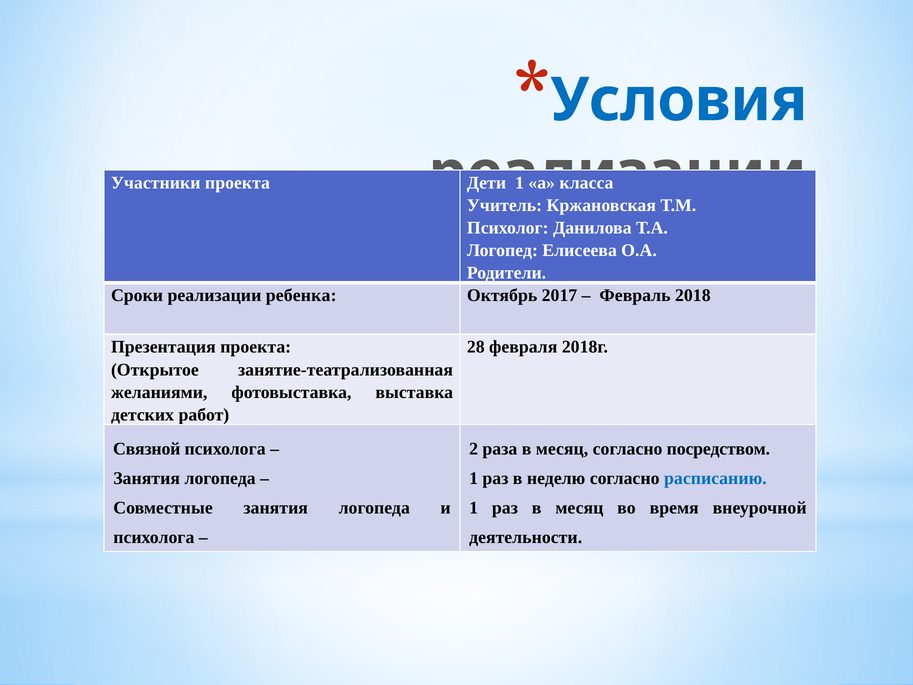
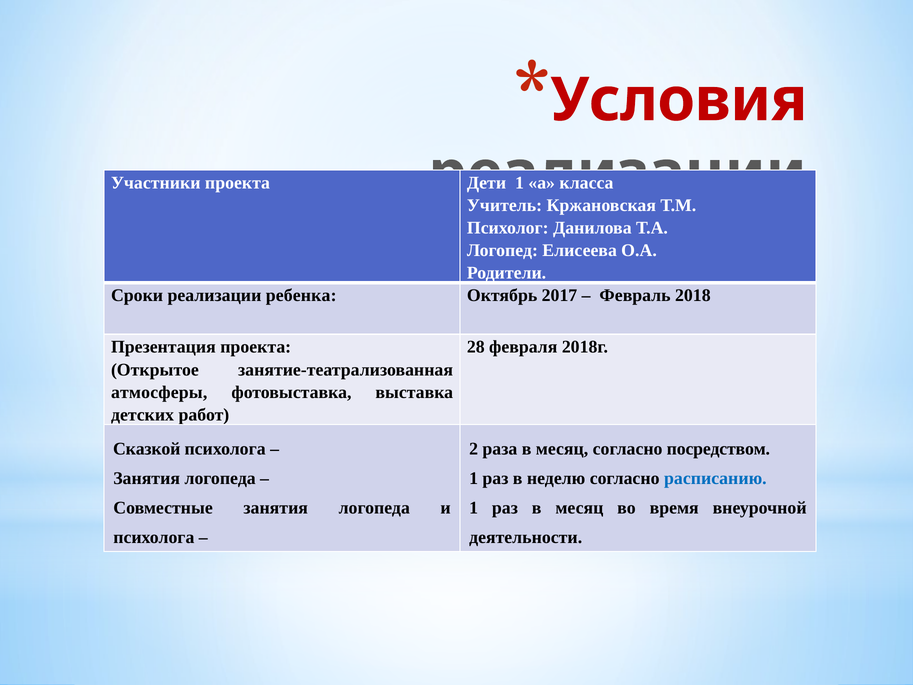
Условия colour: blue -> red (679, 100)
желаниями: желаниями -> атмосферы (159, 392)
Связной: Связной -> Сказкой (147, 449)
